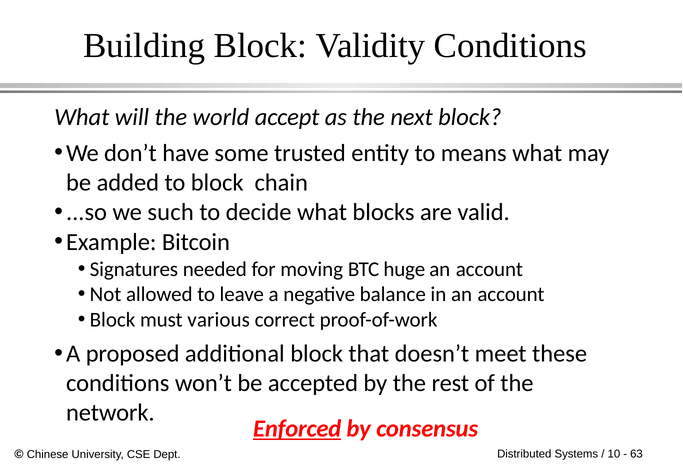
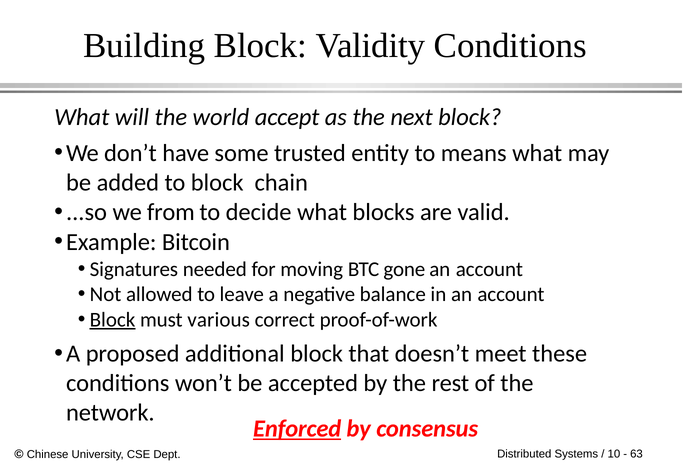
such: such -> from (171, 212)
huge: huge -> gone (404, 269)
Block underline: none -> present (113, 320)
